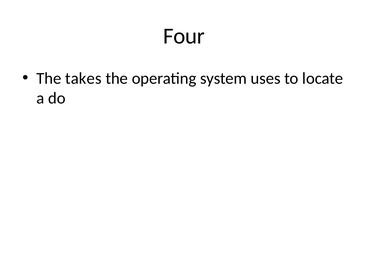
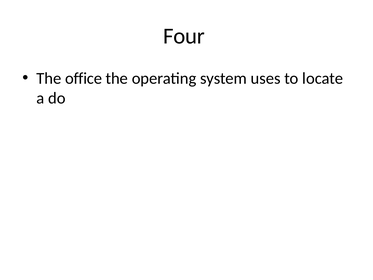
takes: takes -> office (84, 78)
